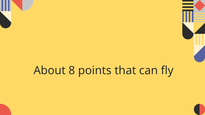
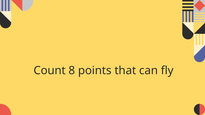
About: About -> Count (50, 71)
